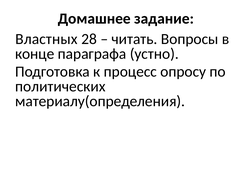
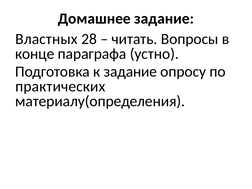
к процесс: процесс -> задание (130, 72)
политических: политических -> практических (60, 87)
